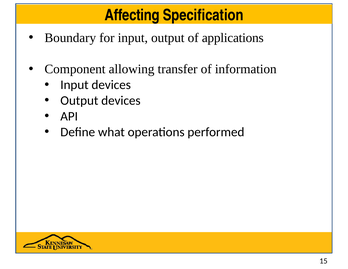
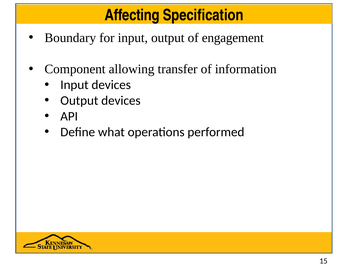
applications: applications -> engagement (233, 38)
